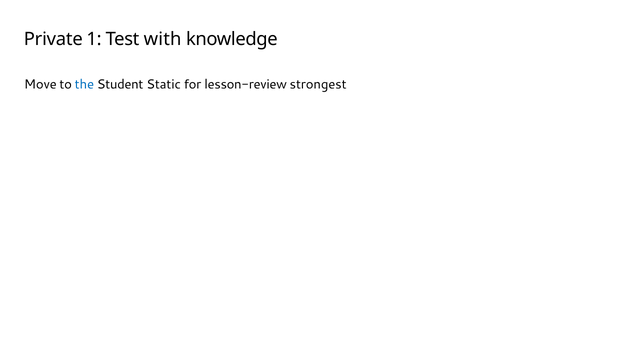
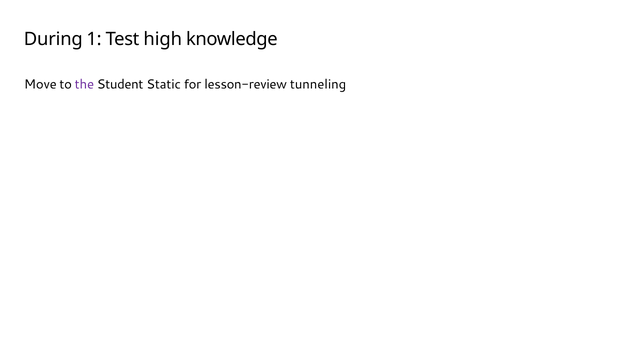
Private: Private -> During (53, 39)
with: with -> high (163, 39)
the colour: blue -> purple (84, 84)
strongest: strongest -> tunneling (318, 84)
